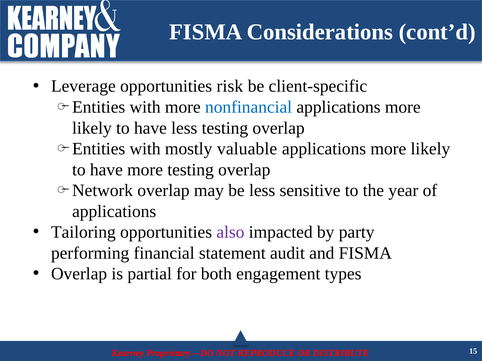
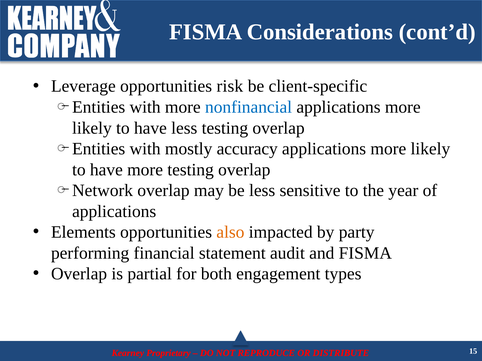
valuable: valuable -> accuracy (247, 149)
Tailoring: Tailoring -> Elements (83, 232)
also colour: purple -> orange (230, 232)
